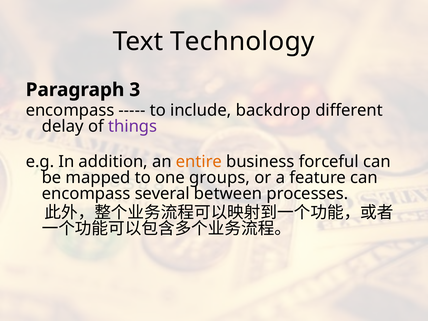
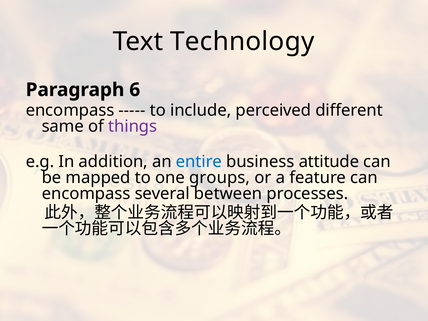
3: 3 -> 6 (135, 90)
backdrop: backdrop -> perceived (273, 110)
delay: delay -> same (63, 126)
entire colour: orange -> blue (199, 162)
forceful: forceful -> attitude (329, 162)
